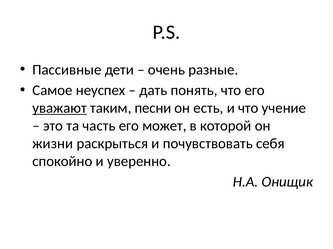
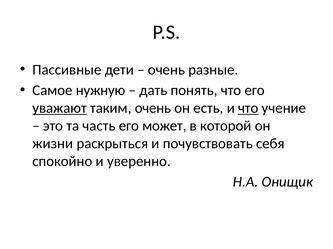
неуспех: неуспех -> нужную (101, 91)
таким песни: песни -> очень (153, 108)
что underline: none -> present (248, 108)
